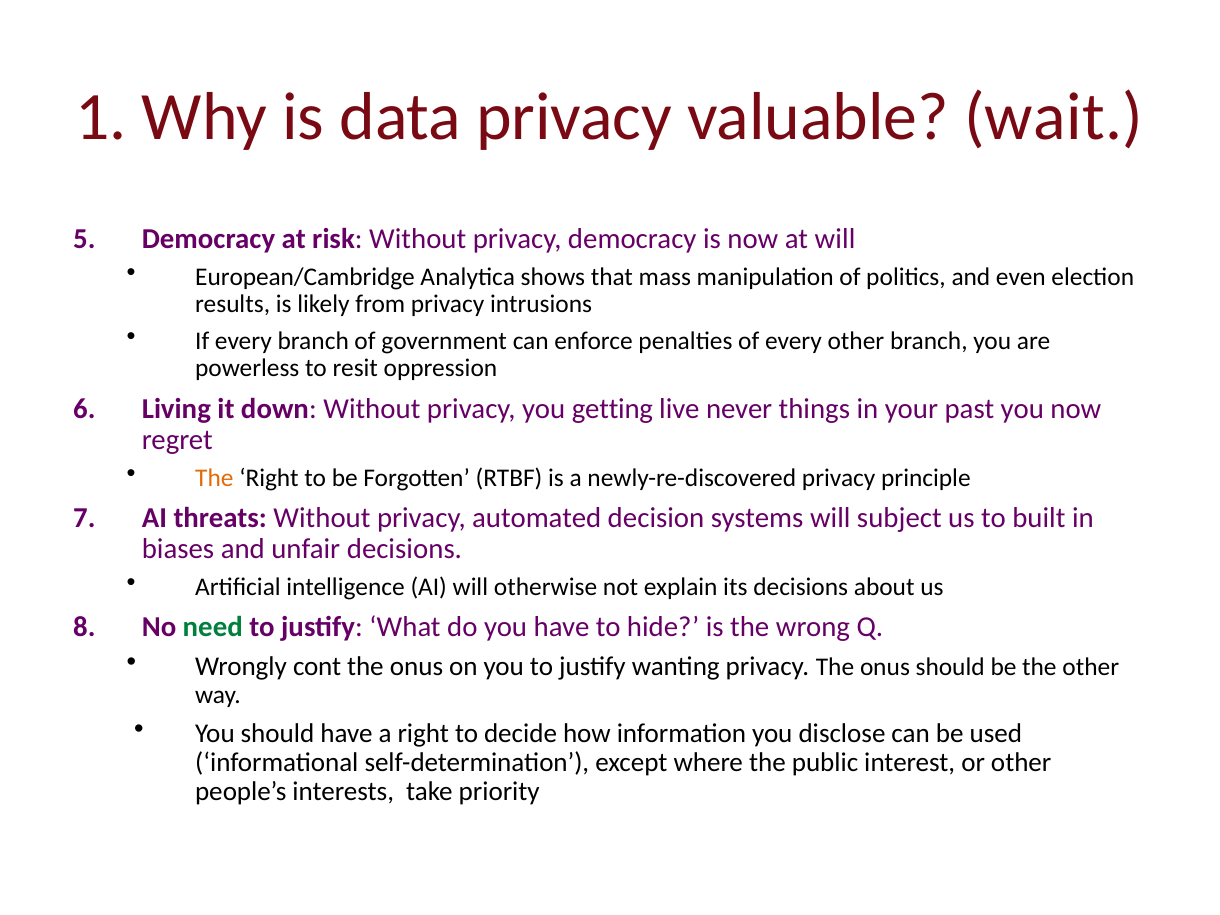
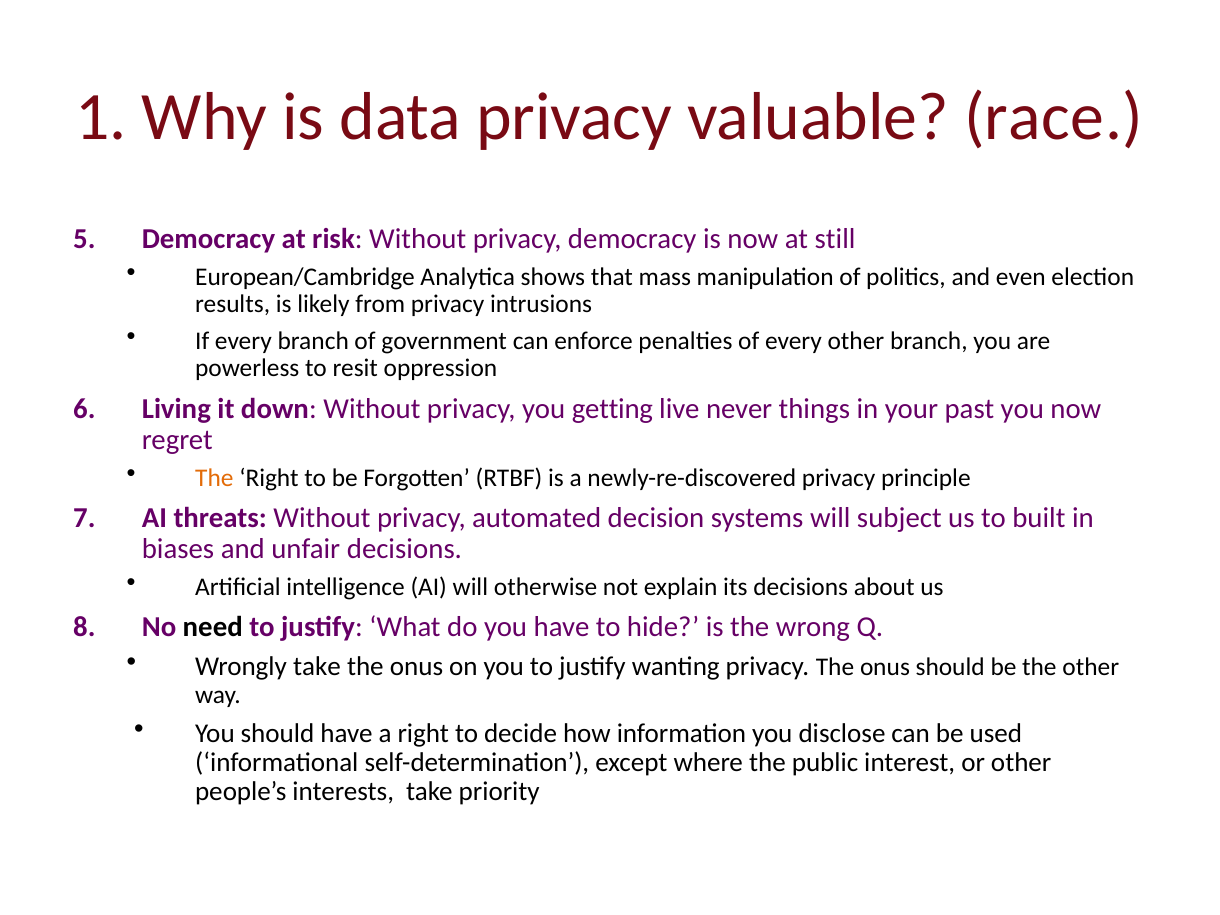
wait: wait -> race (1054, 118)
at will: will -> still (835, 239)
need colour: green -> black (213, 627)
Wrongly cont: cont -> take (317, 667)
